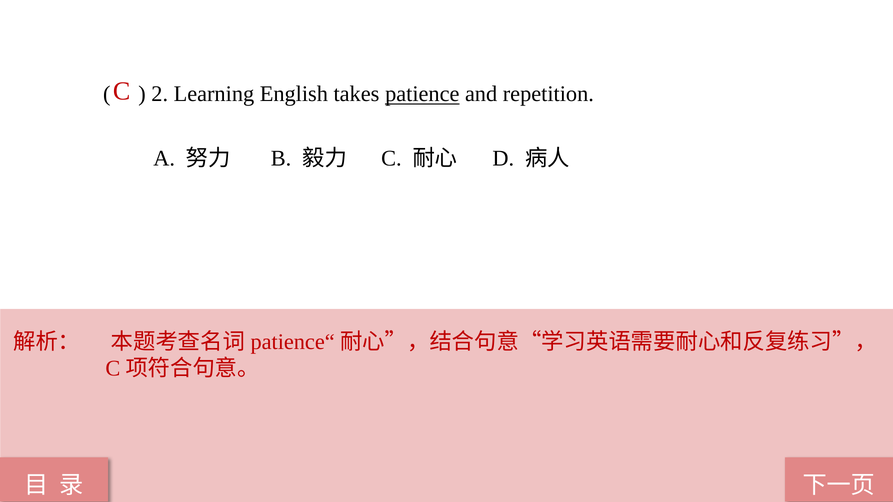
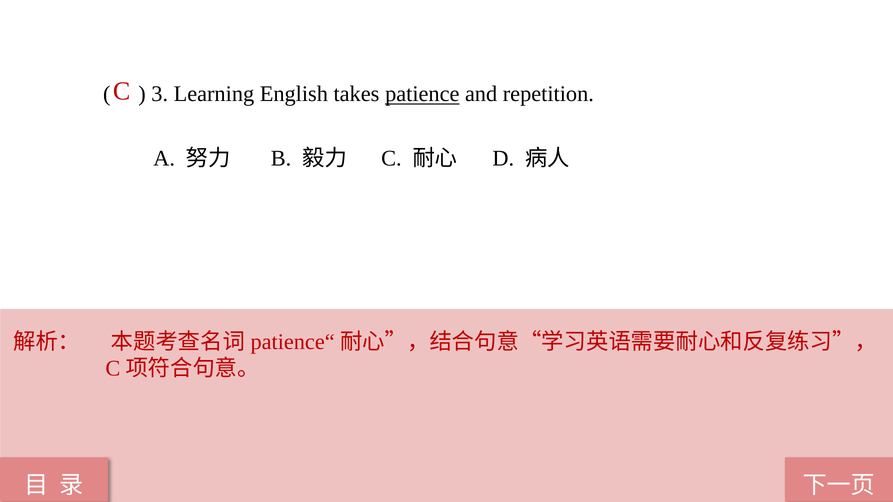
2: 2 -> 3 (160, 94)
